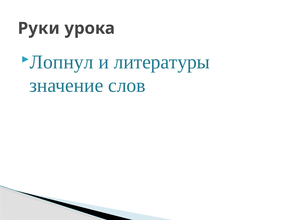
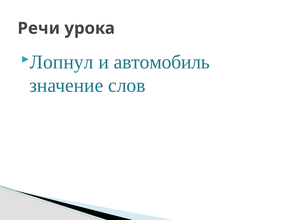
Руки: Руки -> Речи (39, 28)
литературы: литературы -> автомобиль (162, 62)
